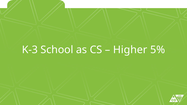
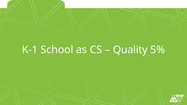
K-3: K-3 -> K-1 (30, 50)
Higher: Higher -> Quality (130, 50)
